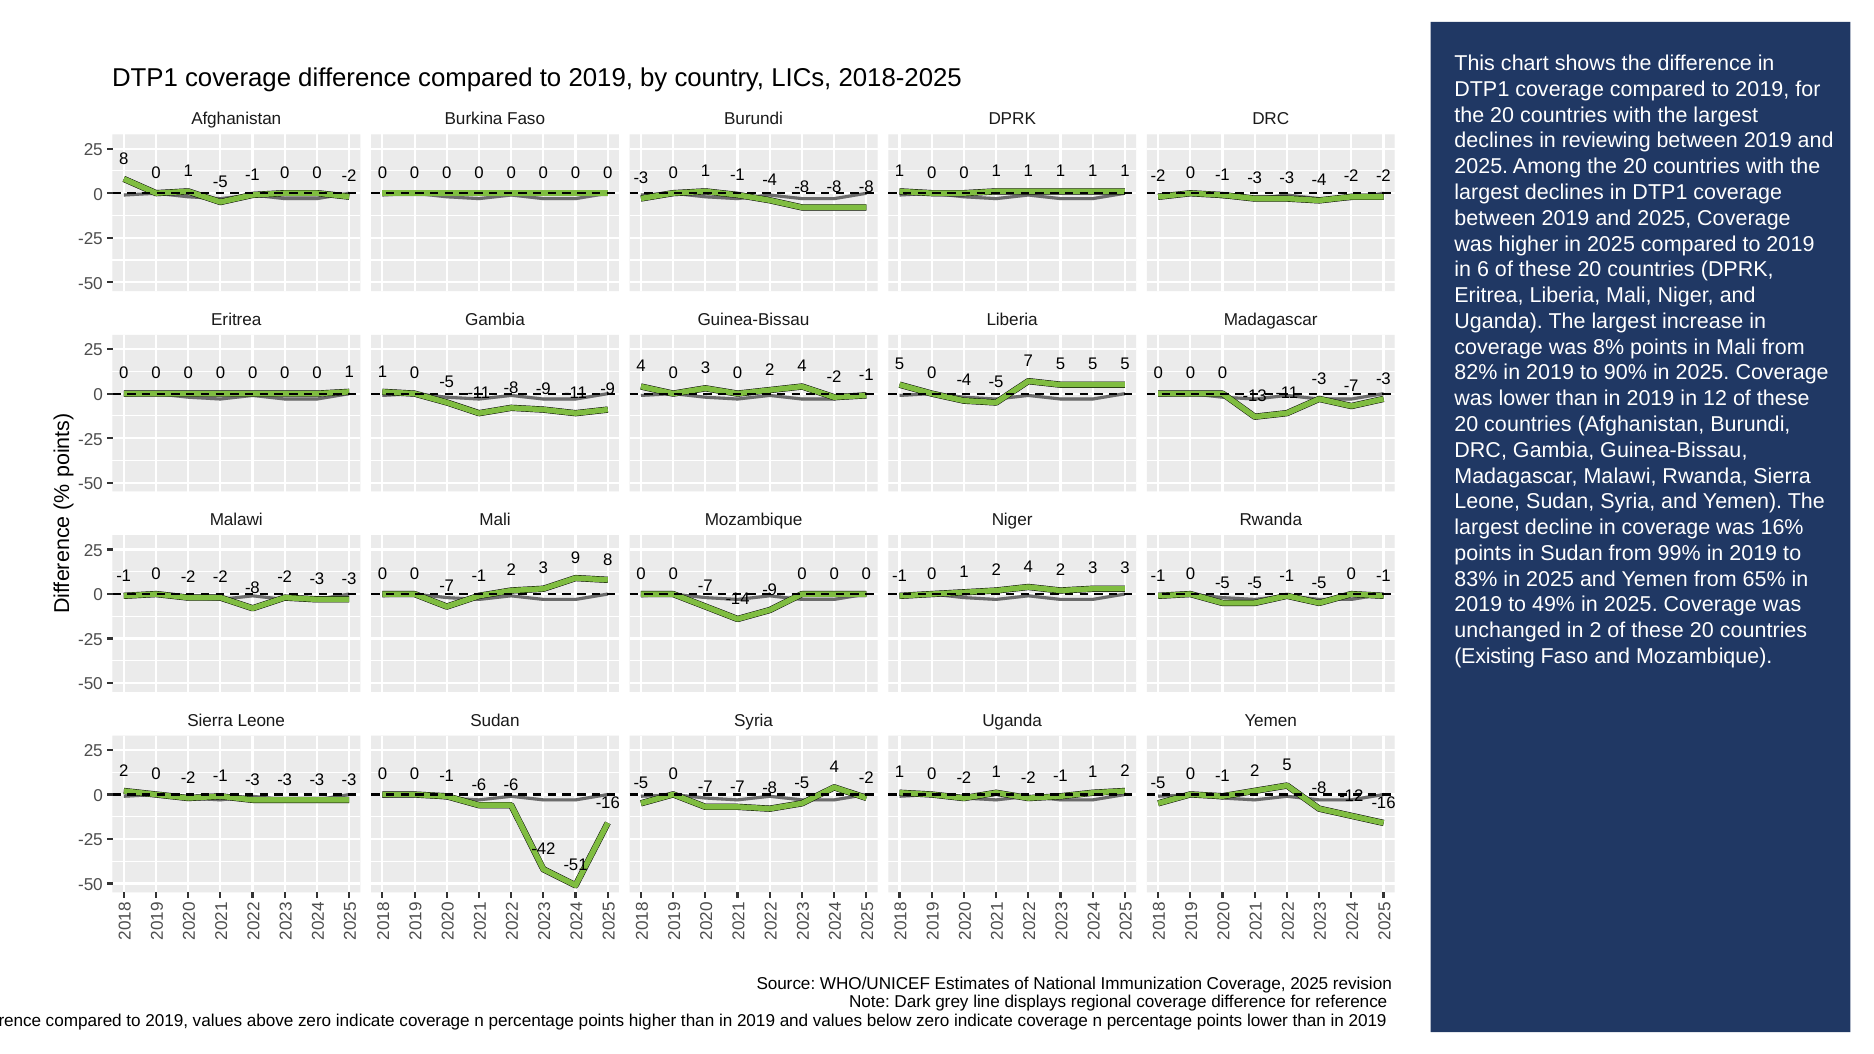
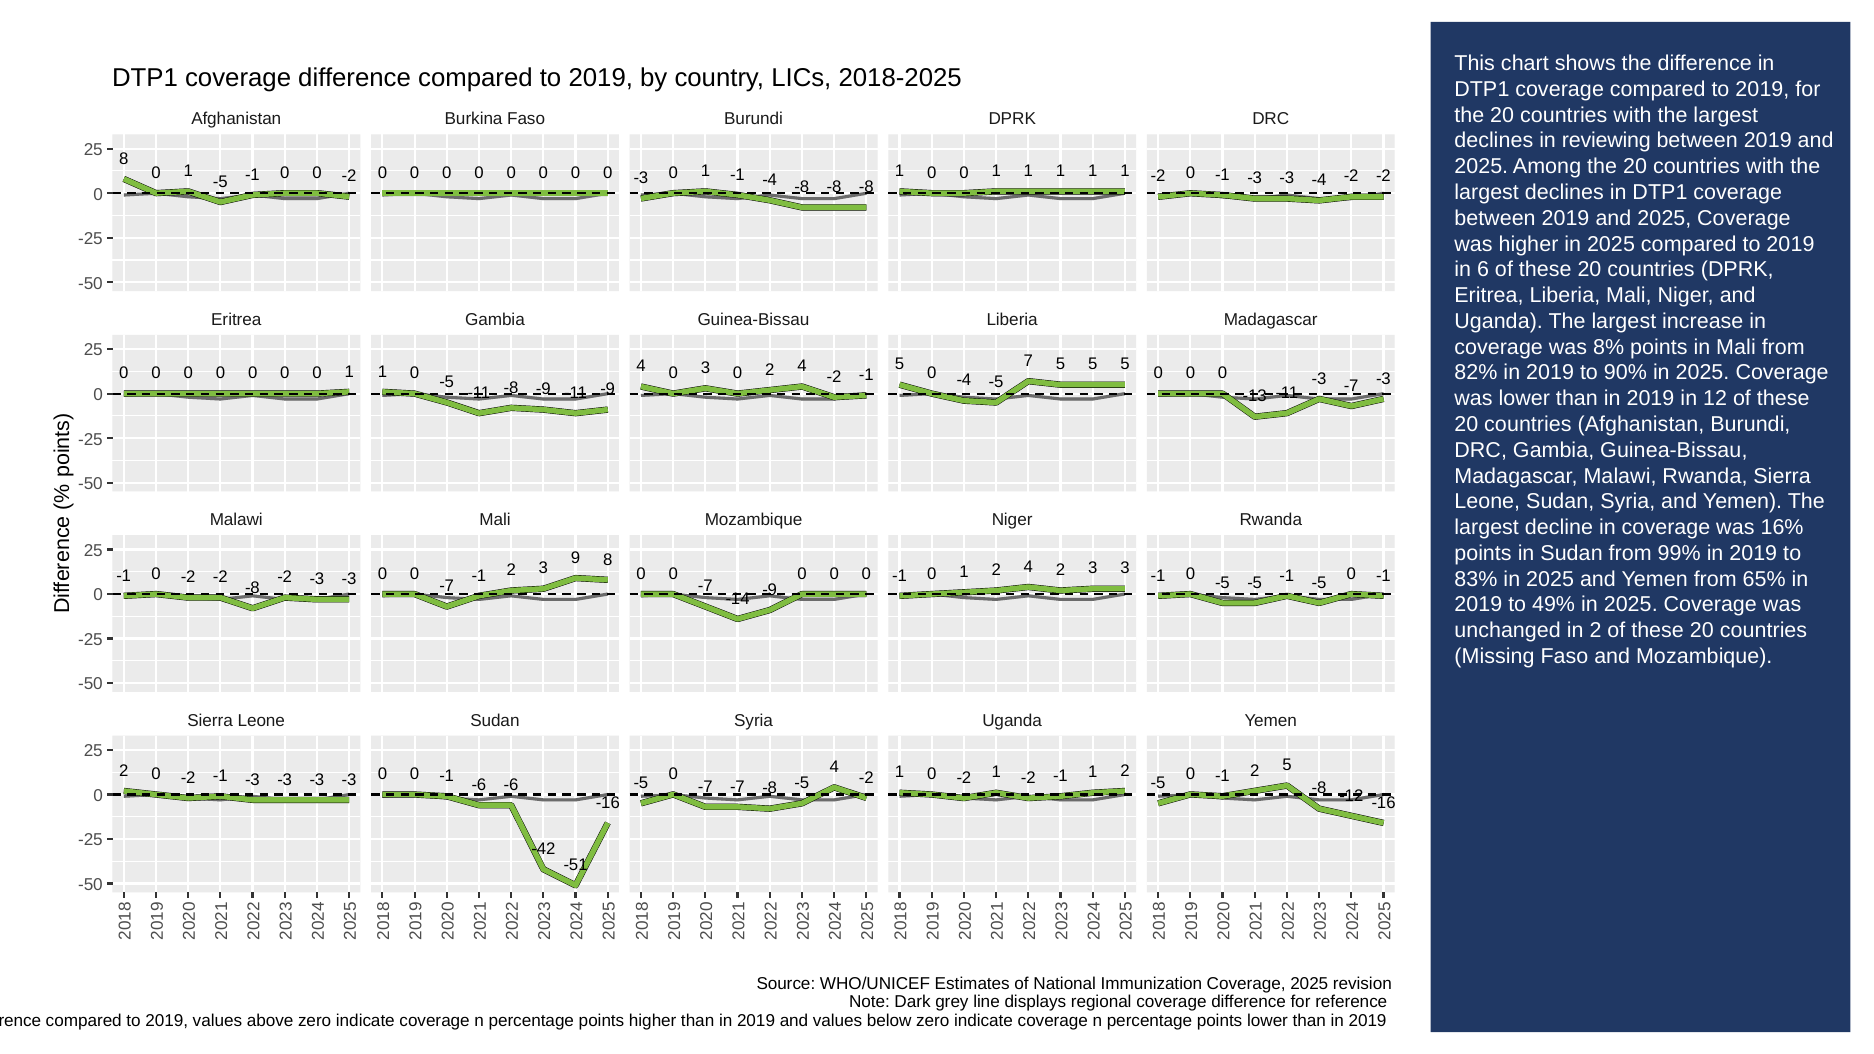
Existing: Existing -> Missing (1494, 657)
